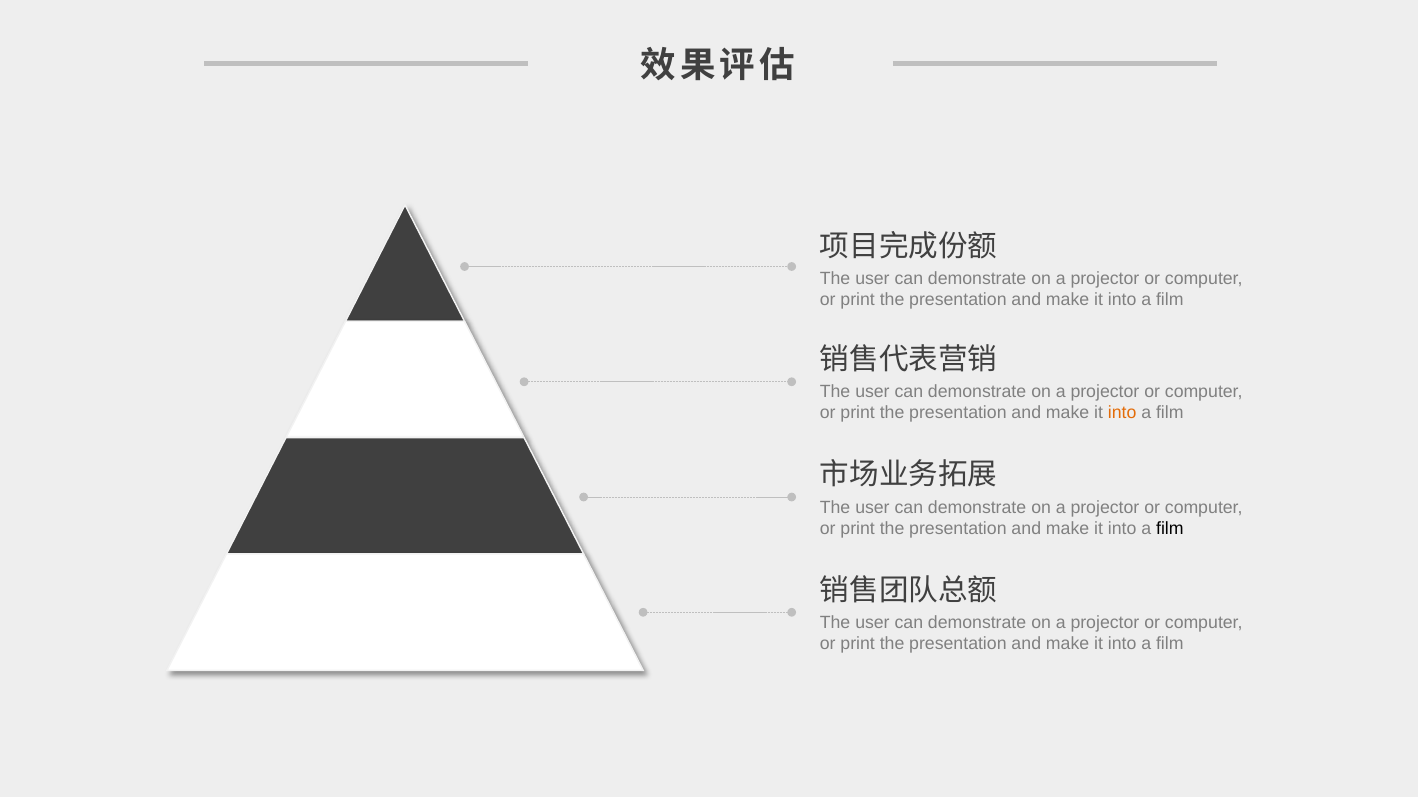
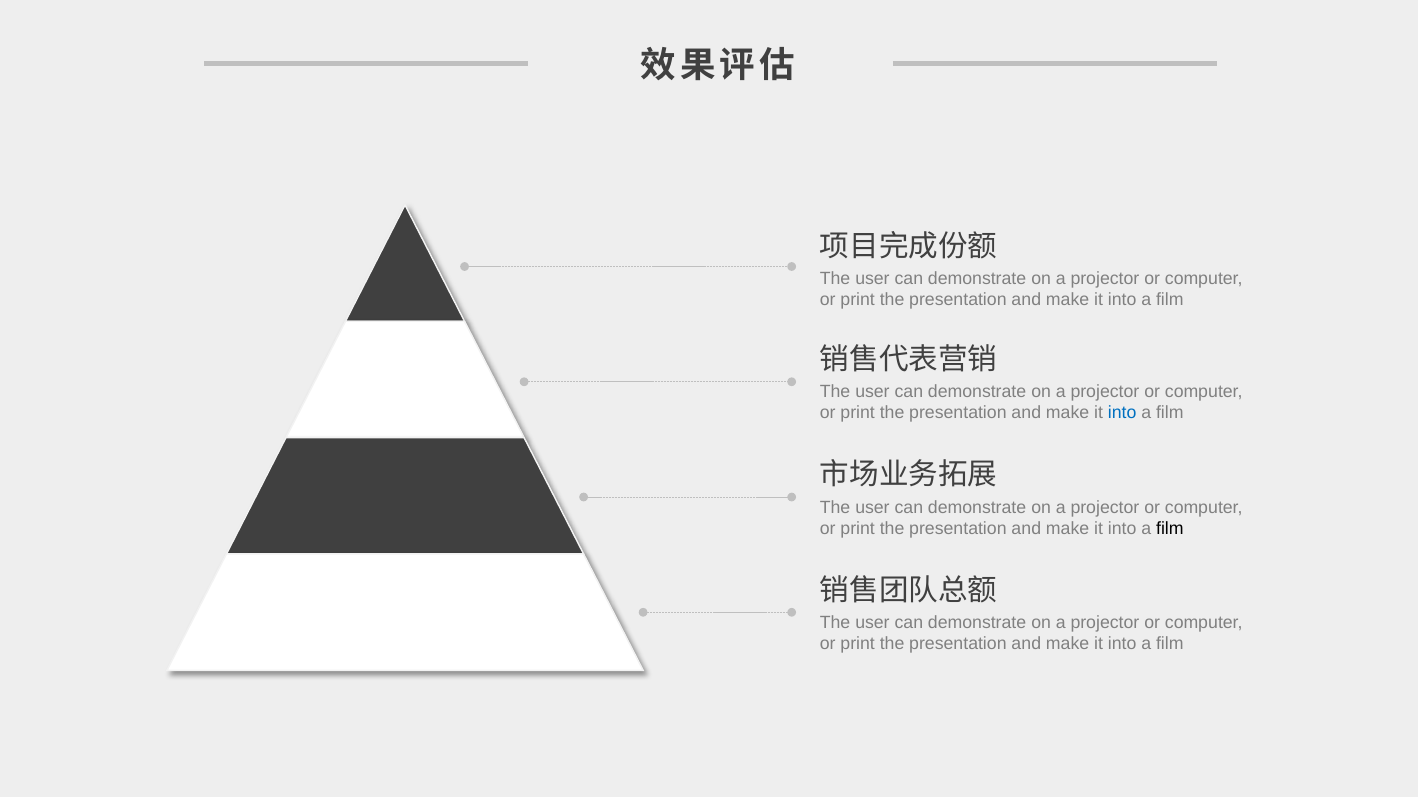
into colour: orange -> blue (1122, 413)
